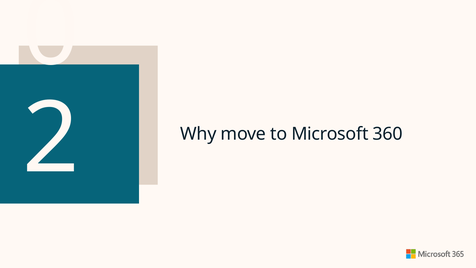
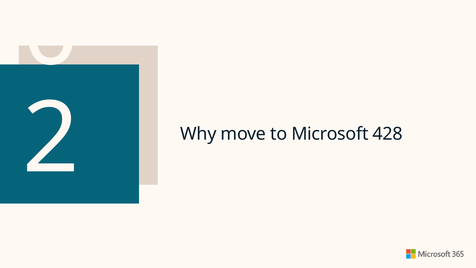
360: 360 -> 428 (388, 134)
